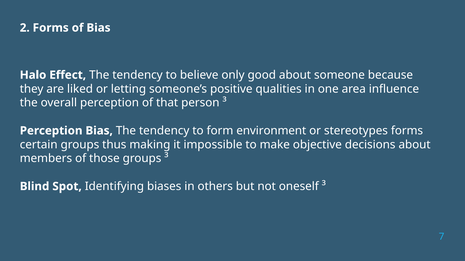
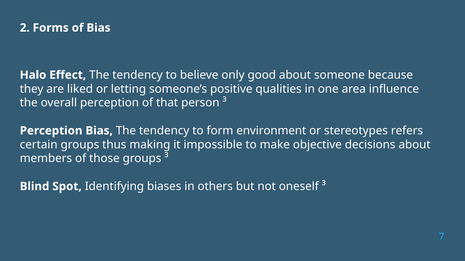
stereotypes forms: forms -> refers (407, 131)
